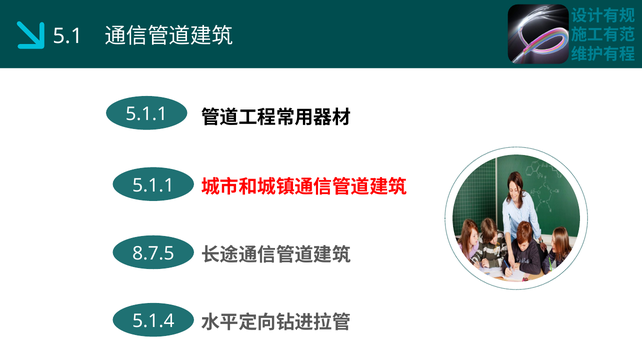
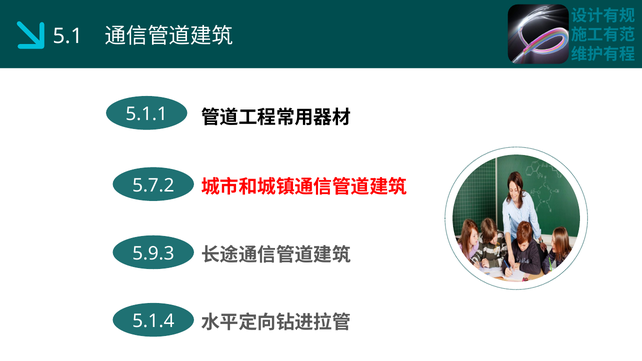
5.1.1: 5.1.1 -> 5.7.2 (153, 185)
8.7.5: 8.7.5 -> 5.9.3 (153, 254)
